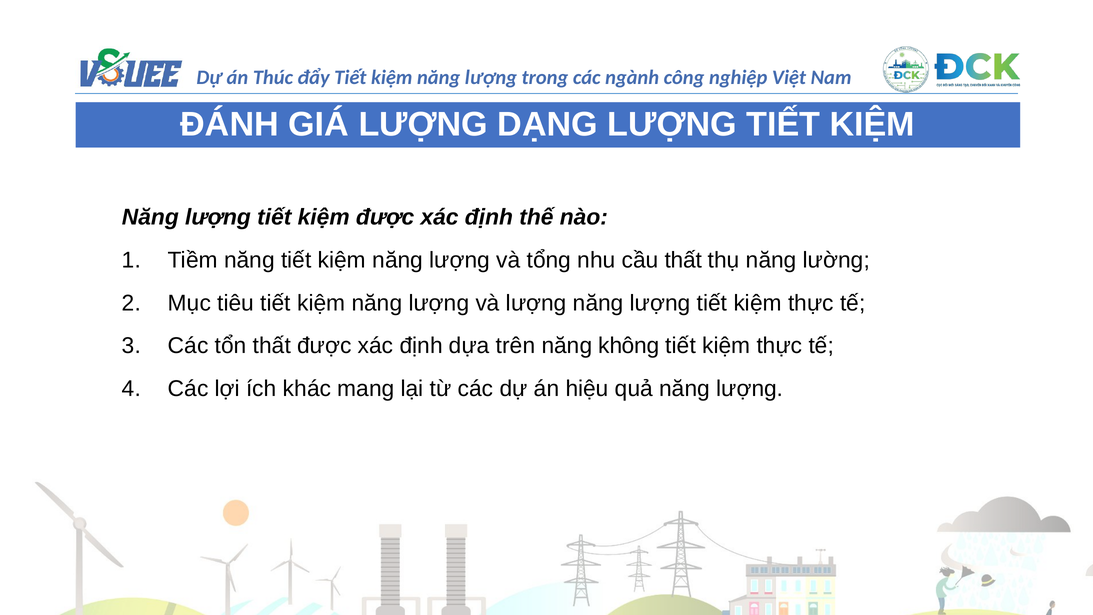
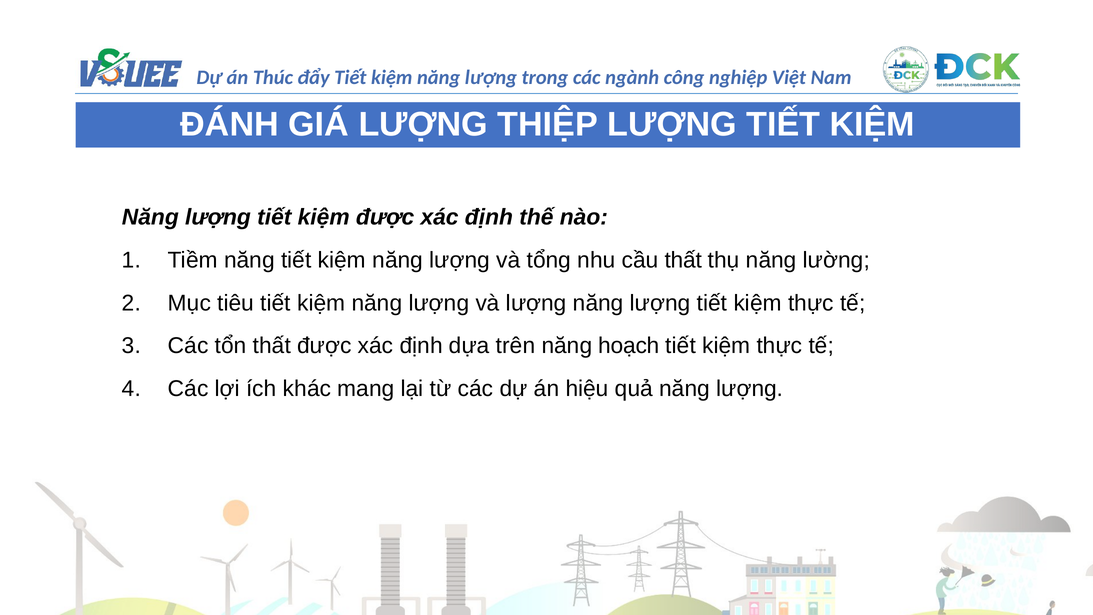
DẠNG: DẠNG -> THIỆP (548, 125)
không: không -> hoạch (629, 346)
